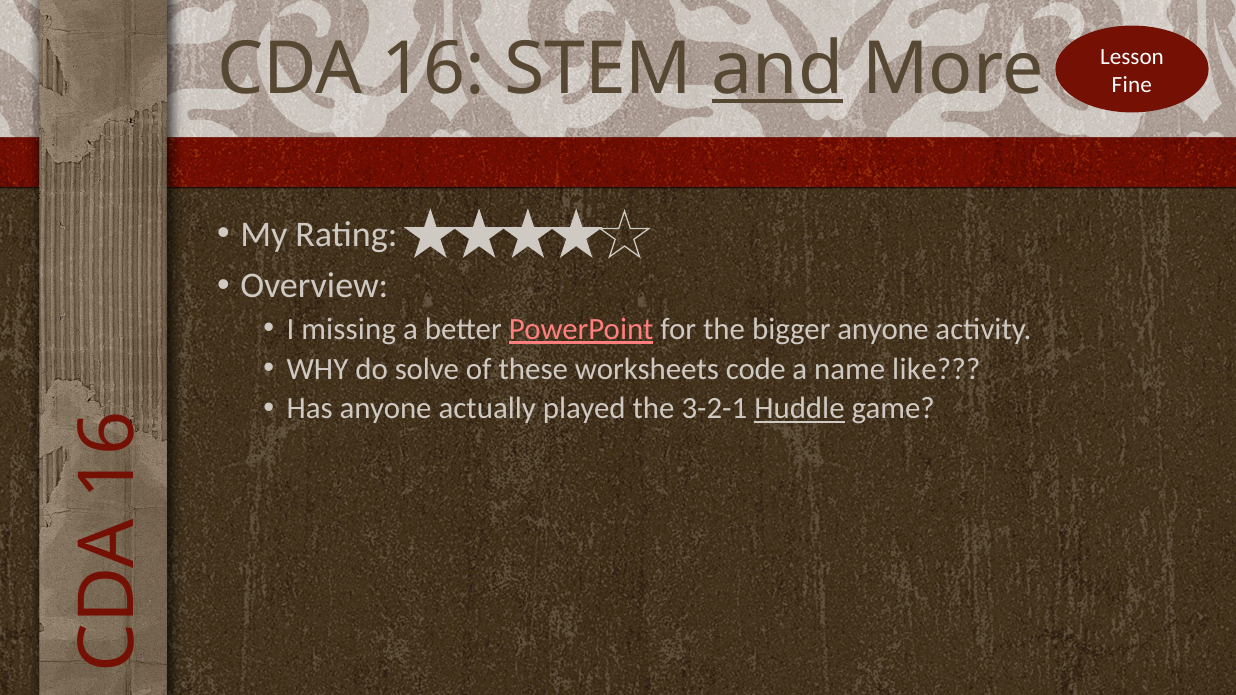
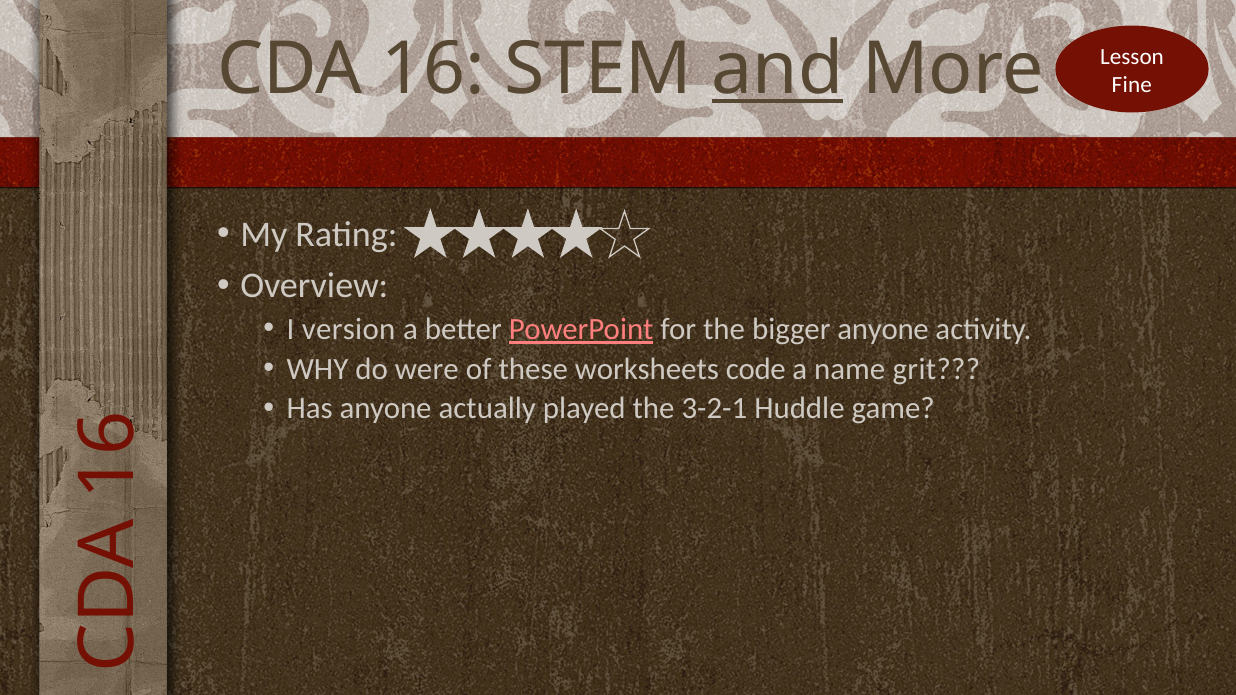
missing: missing -> version (349, 329)
solve: solve -> were (427, 369)
like: like -> grit (936, 369)
Huddle underline: present -> none (799, 409)
